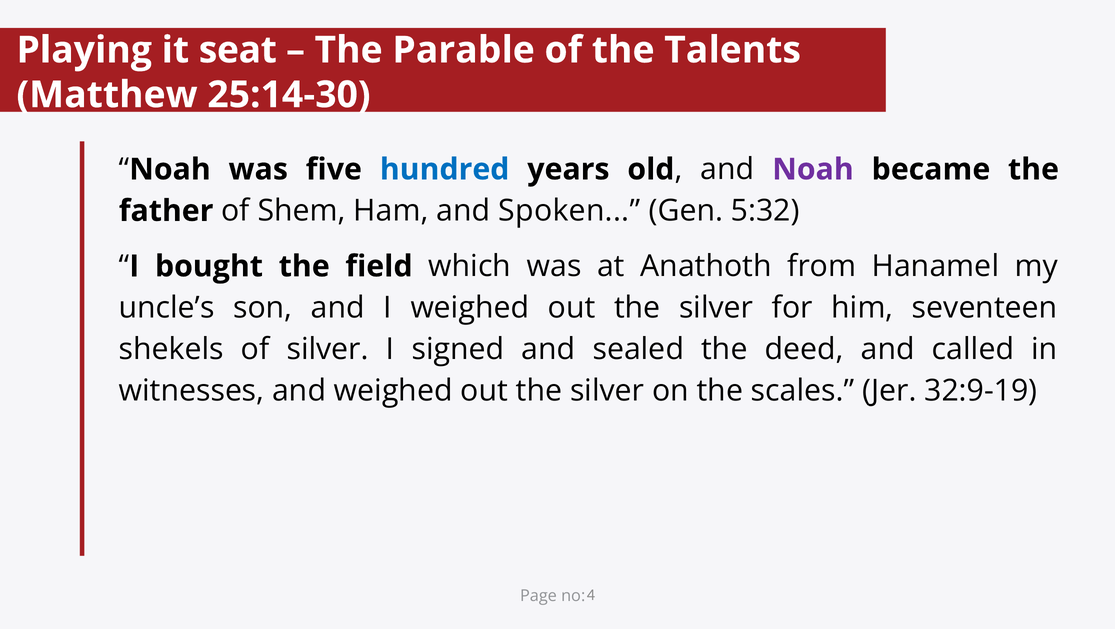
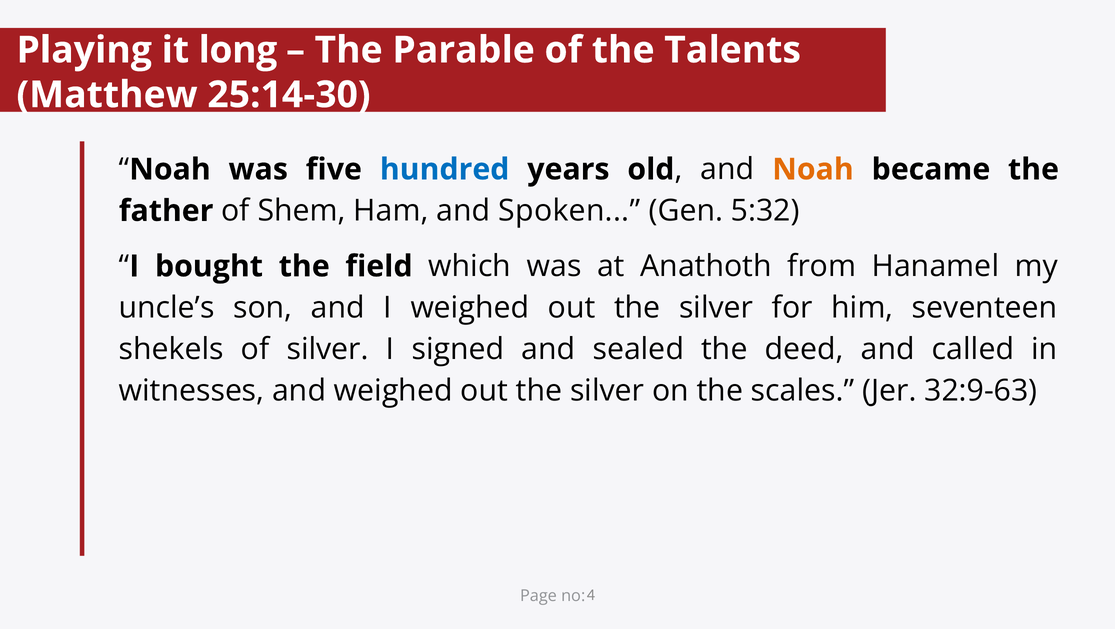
seat: seat -> long (238, 50)
Noah colour: purple -> orange (813, 169)
32:9-19: 32:9-19 -> 32:9-63 (981, 391)
